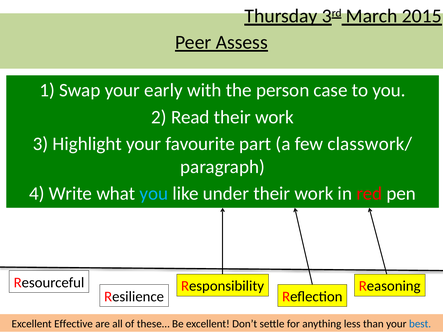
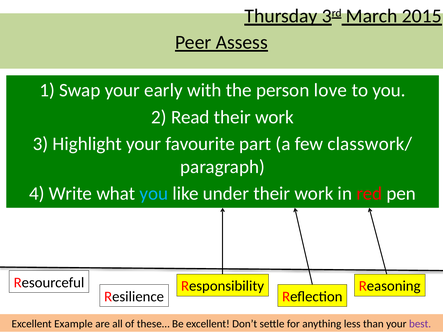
case: case -> love (330, 90)
Effective: Effective -> Example (73, 324)
best colour: blue -> purple (420, 324)
